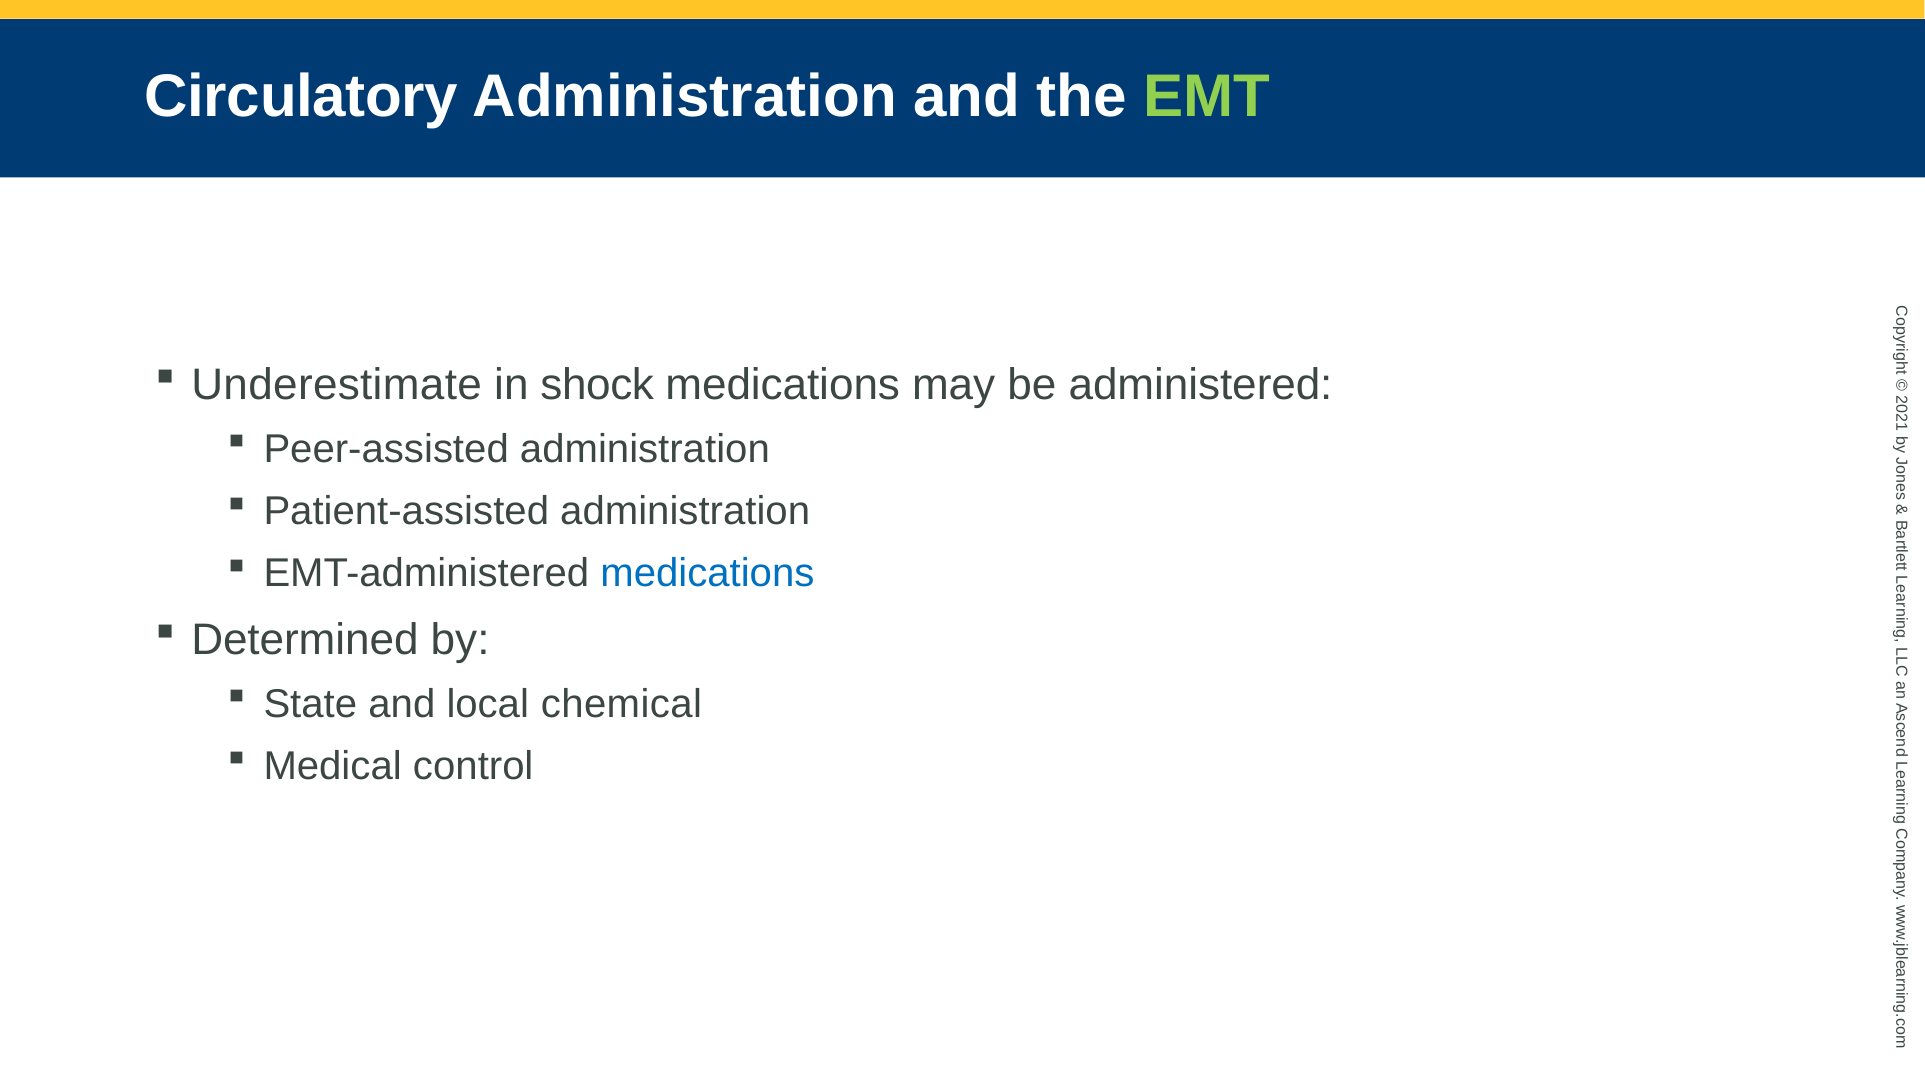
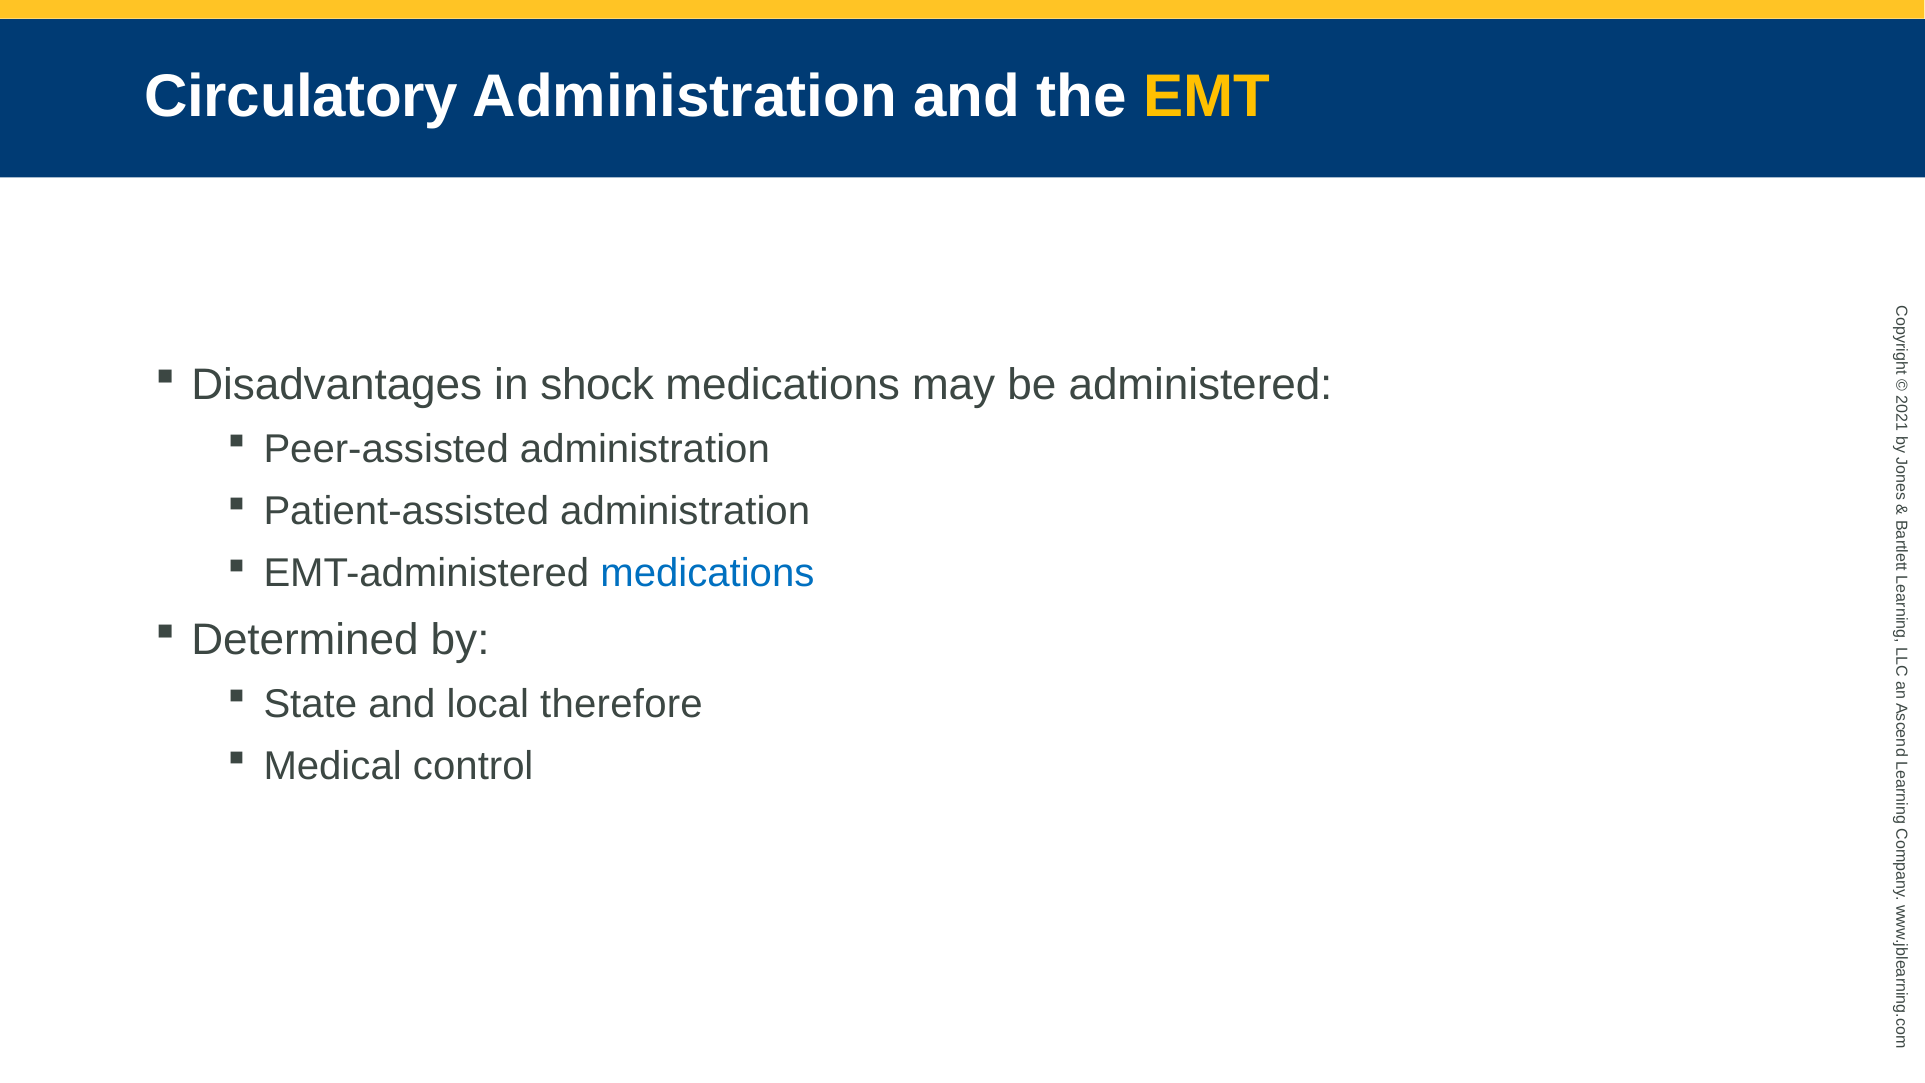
EMT colour: light green -> yellow (1207, 97)
Underestimate: Underestimate -> Disadvantages (337, 385)
chemical: chemical -> therefore (621, 704)
